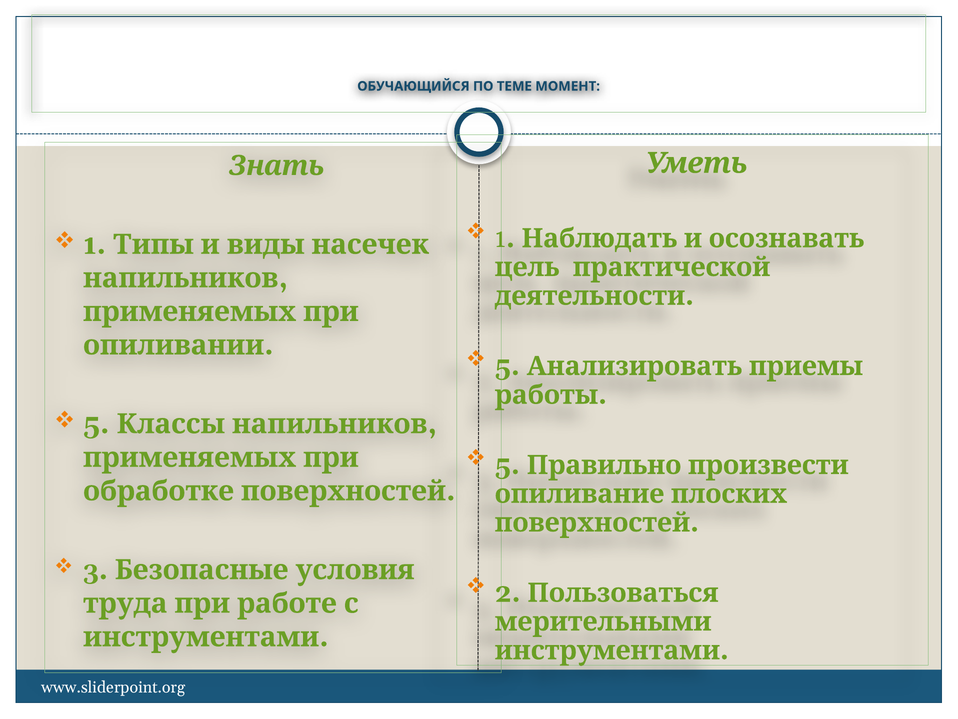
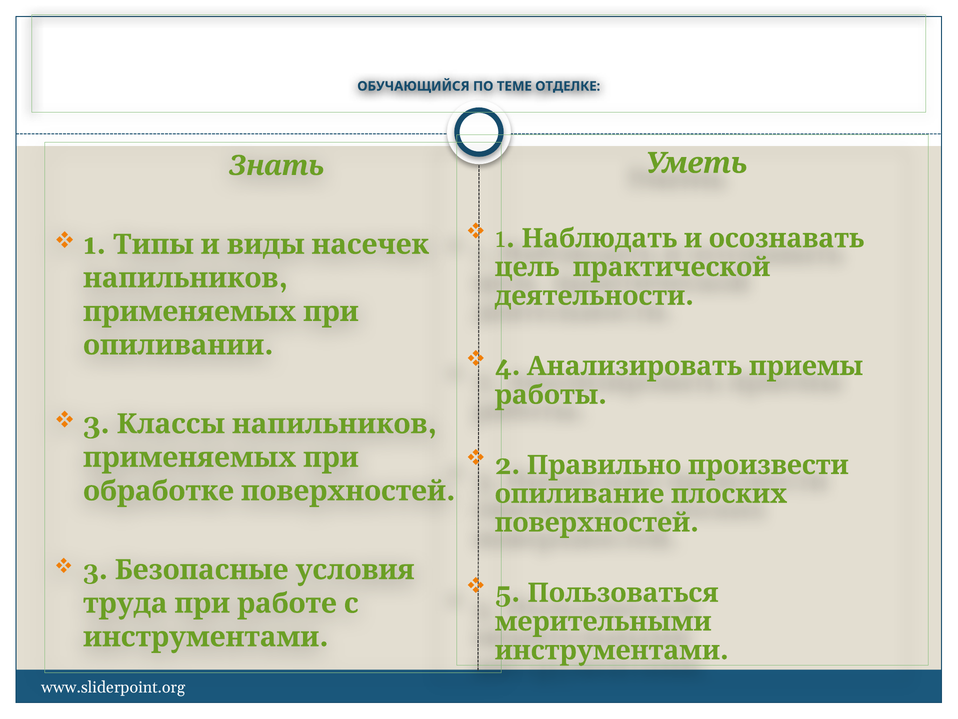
МОМЕНТ: МОМЕНТ -> ОТДЕЛКЕ (568, 86)
5: 5 -> 4 (508, 366)
5: 5 -> 3 (96, 424)
5: 5 -> 2 (507, 465)
2: 2 -> 5 (508, 593)
